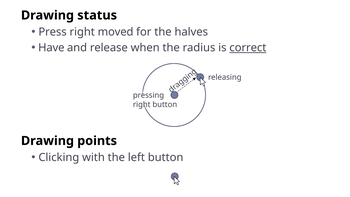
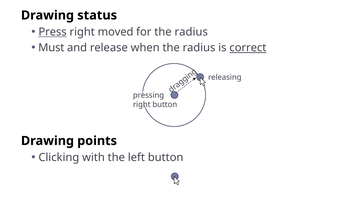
Press underline: none -> present (53, 32)
for the halves: halves -> radius (191, 32)
Have: Have -> Must (51, 48)
